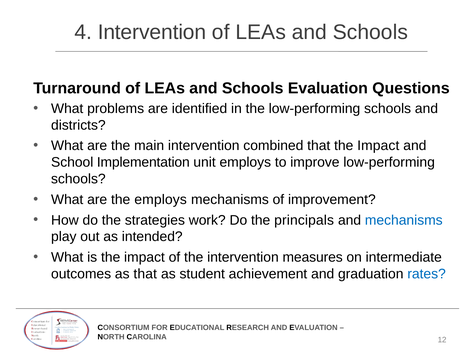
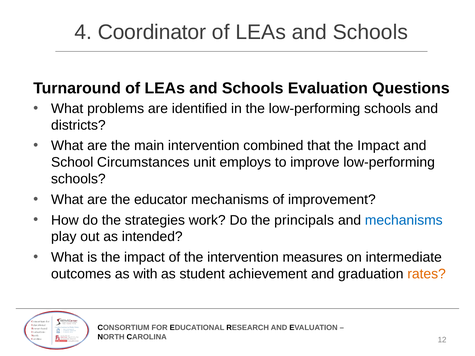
4 Intervention: Intervention -> Coordinator (152, 32)
Implementation: Implementation -> Circumstances (143, 162)
the employs: employs -> educator (161, 200)
as that: that -> with (145, 274)
rates colour: blue -> orange (427, 274)
